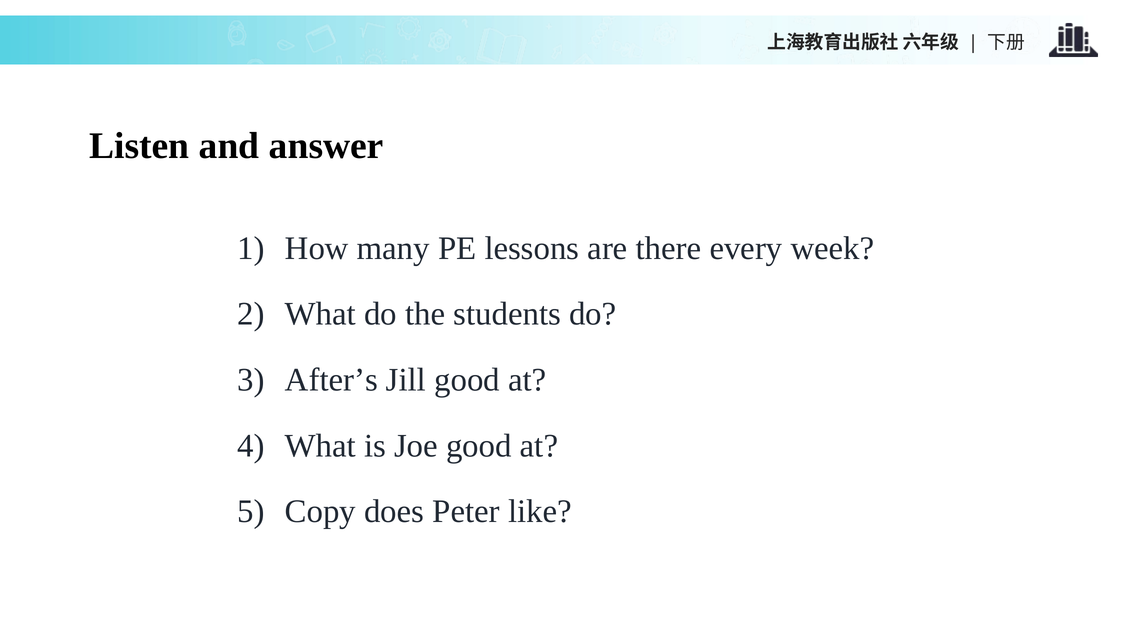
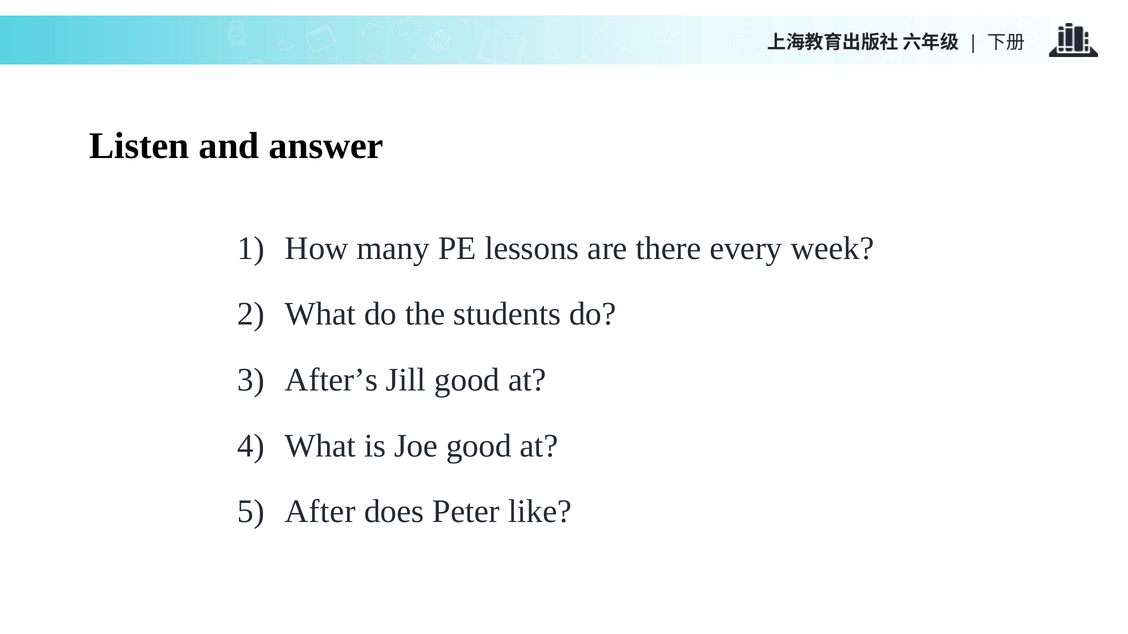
Copy: Copy -> After (320, 512)
